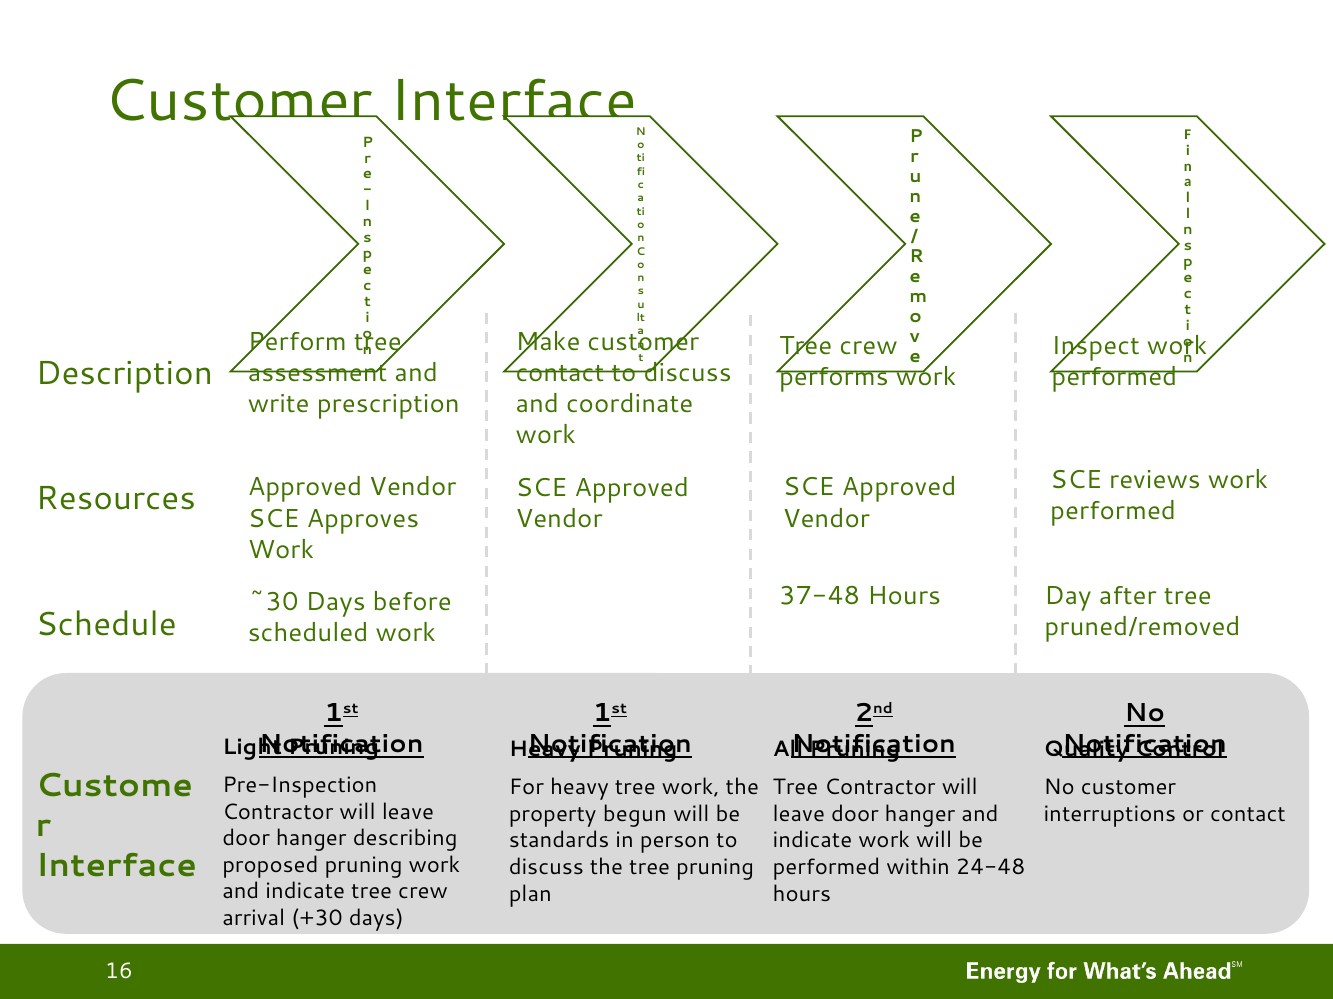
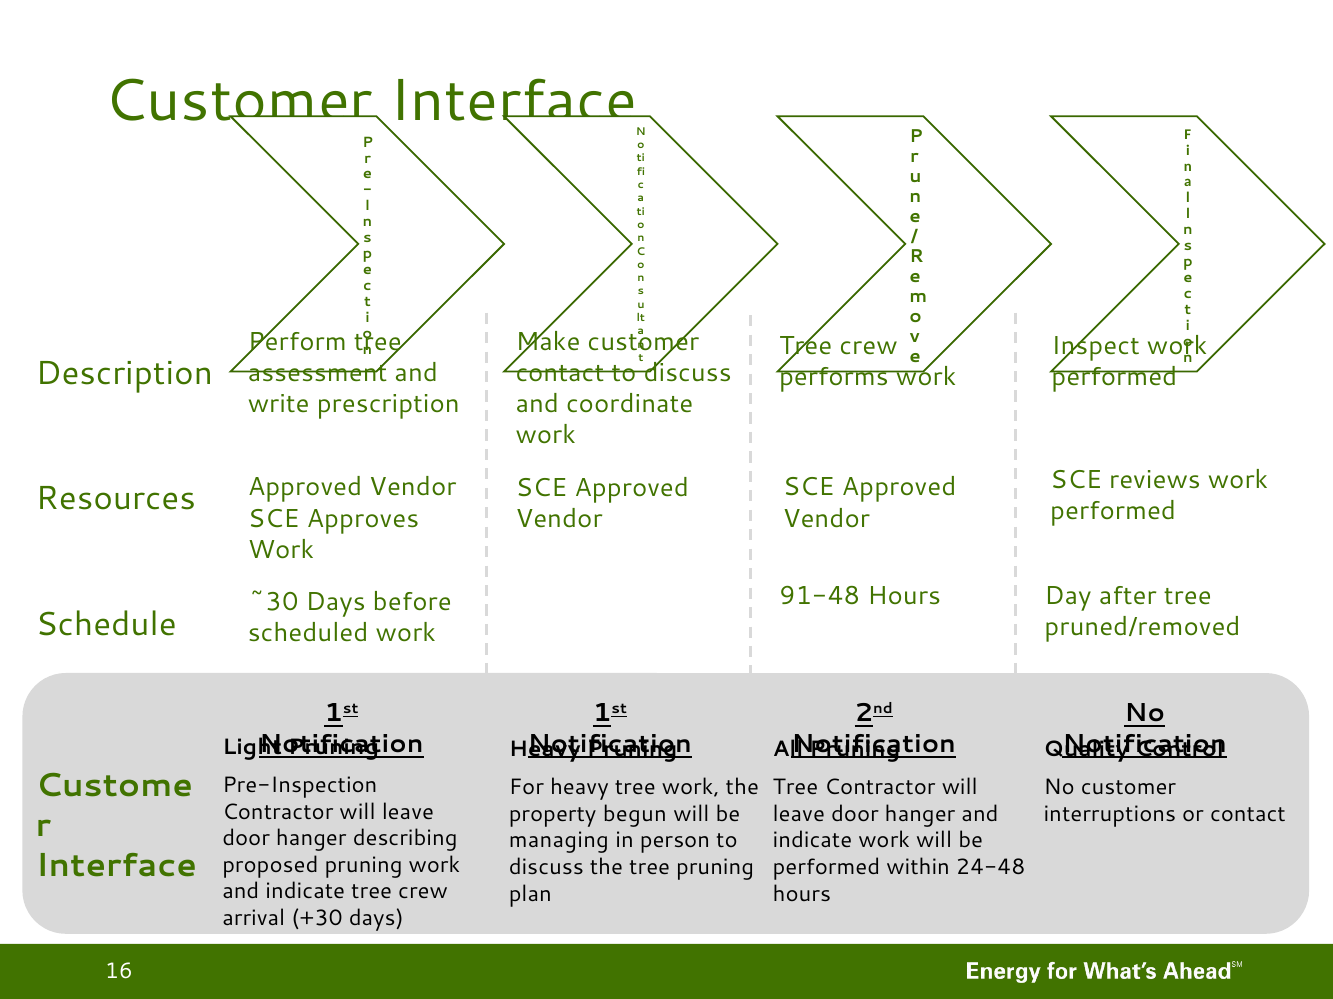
37-48: 37-48 -> 91-48 (820, 597)
standards: standards -> managing (559, 841)
